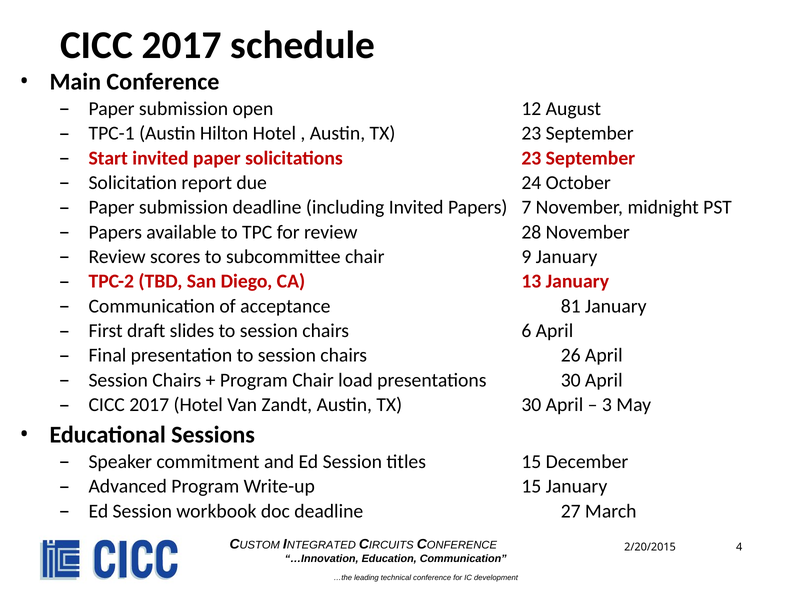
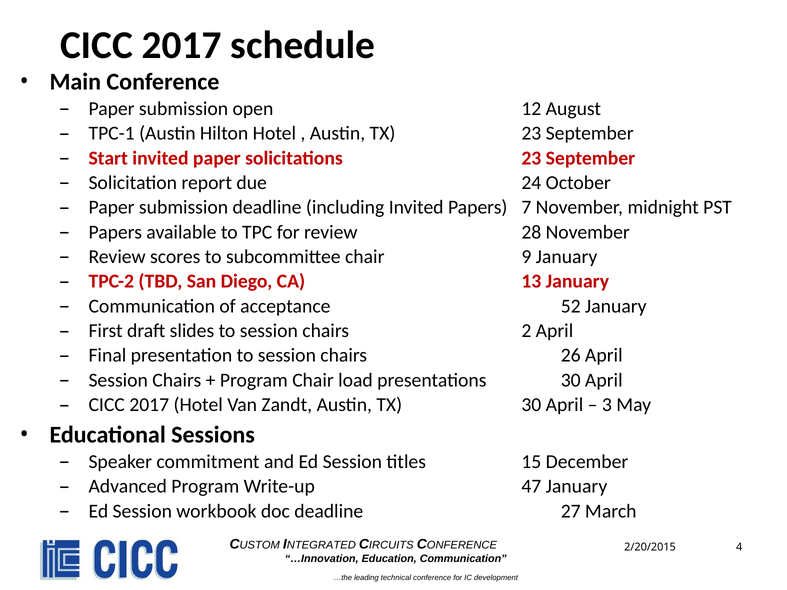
81: 81 -> 52 (571, 306)
6: 6 -> 2 (526, 331)
Write-up 15: 15 -> 47 (531, 487)
